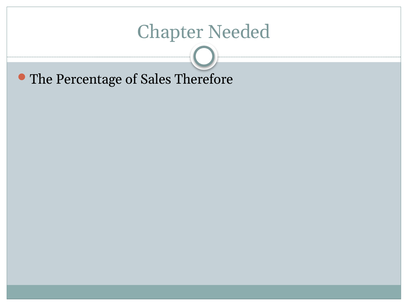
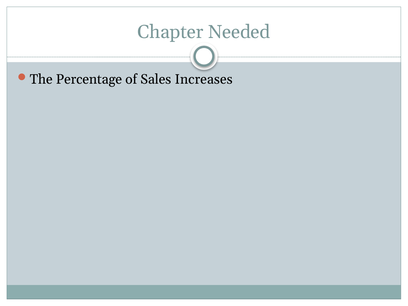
Therefore: Therefore -> Increases (204, 79)
